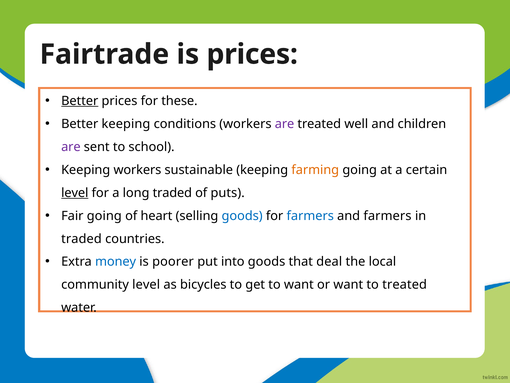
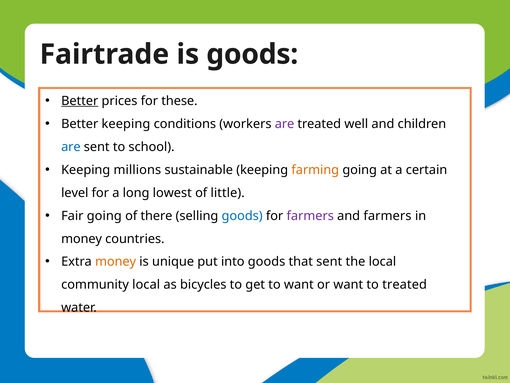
is prices: prices -> goods (252, 54)
are colour: purple -> blue (71, 147)
Keeping workers: workers -> millions (137, 170)
level underline: present -> none (75, 193)
long traded: traded -> lowest (172, 193)
puts: puts -> little (228, 193)
heart: heart -> there (156, 216)
farmers colour: blue -> purple (310, 216)
traded: traded -> money (82, 238)
money colour: blue -> orange (116, 261)
poorer: poorer -> unique (173, 261)
that deal: deal -> sent (329, 261)
community level: level -> local (146, 284)
